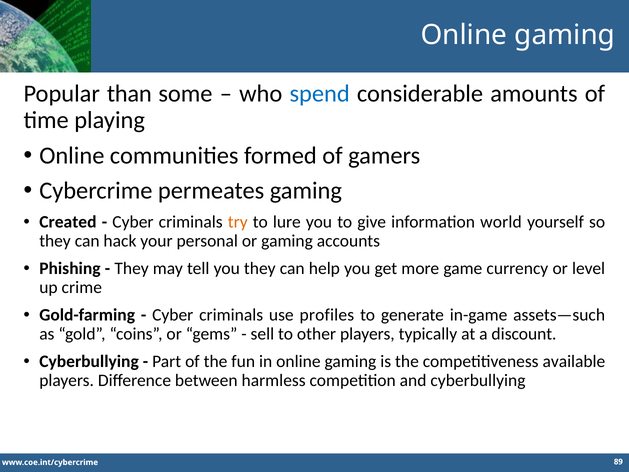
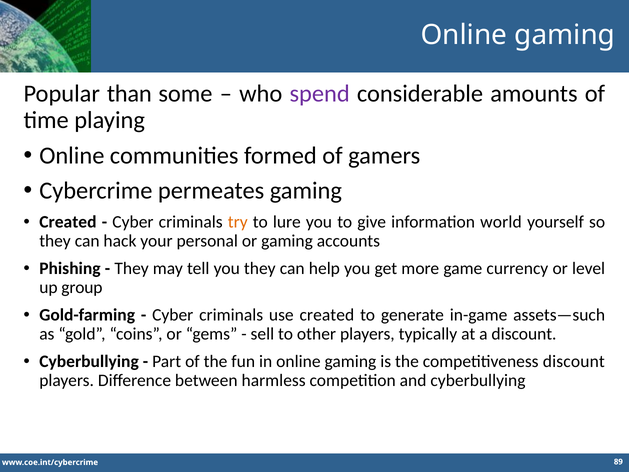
spend colour: blue -> purple (320, 94)
crime: crime -> group (82, 287)
use profiles: profiles -> created (327, 315)
competitiveness available: available -> discount (574, 361)
